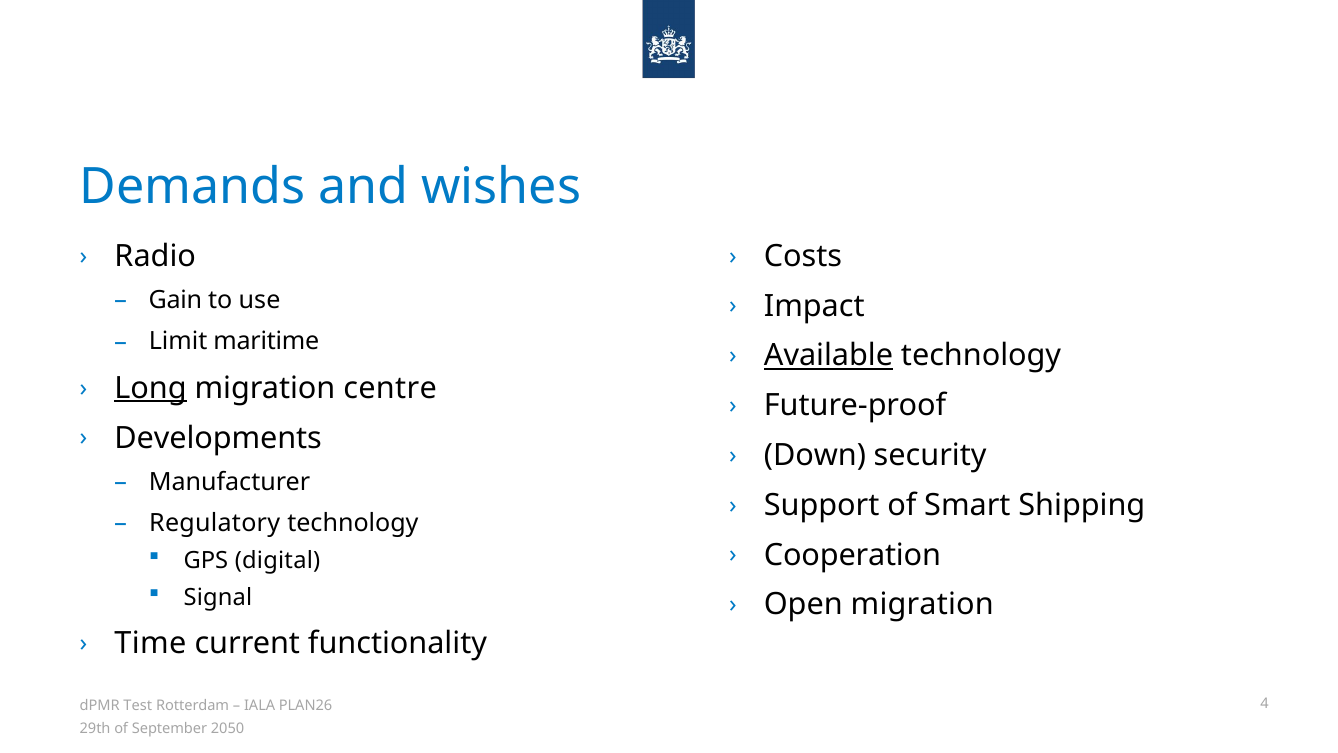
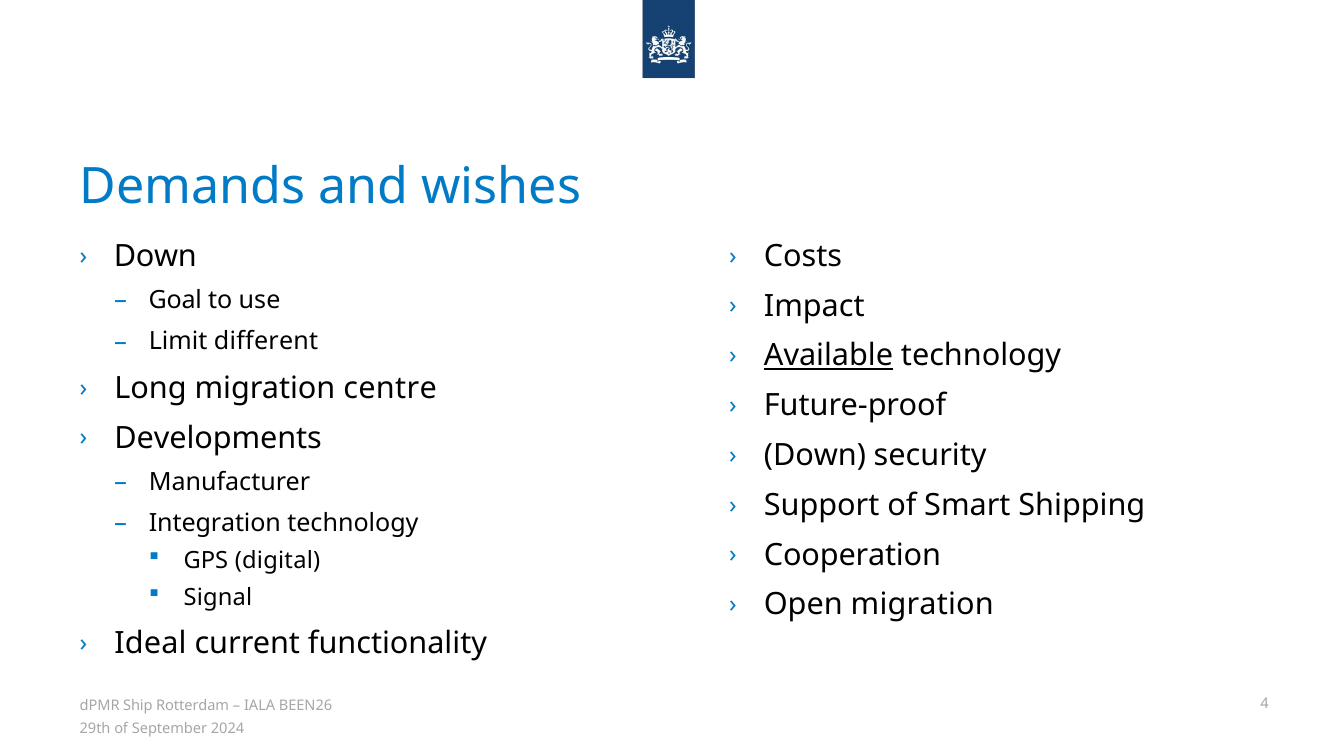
Radio: Radio -> Down (155, 256)
Gain: Gain -> Goal (175, 300)
maritime: maritime -> different (266, 341)
Long underline: present -> none (151, 388)
Regulatory: Regulatory -> Integration (215, 523)
Time: Time -> Ideal (150, 643)
Test: Test -> Ship (138, 705)
PLAN26: PLAN26 -> BEEN26 (306, 705)
2050: 2050 -> 2024 (228, 728)
